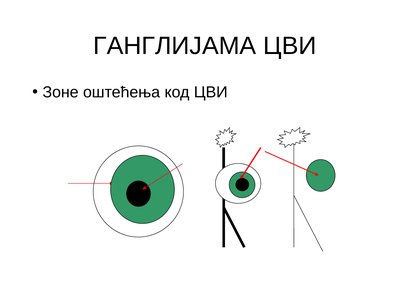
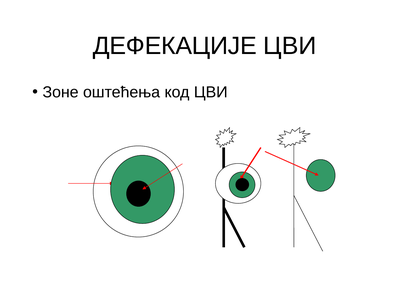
ГАНГЛИЈАМА: ГАНГЛИЈАМА -> ДЕФЕКАЦИЈЕ (175, 46)
